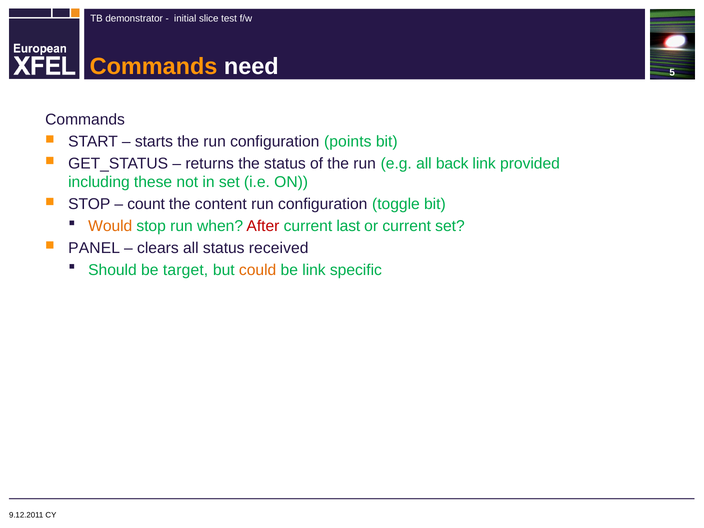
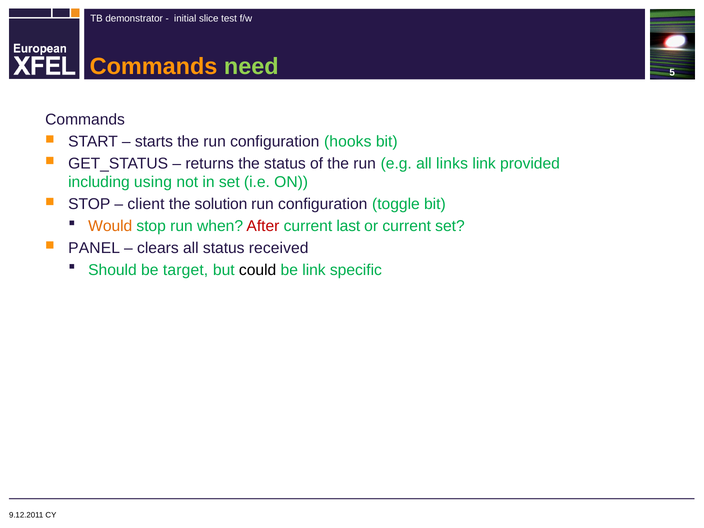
need colour: white -> light green (251, 66)
points: points -> hooks (348, 142)
back: back -> links (452, 164)
these: these -> using (153, 182)
count: count -> client (146, 204)
content: content -> solution (221, 204)
could colour: orange -> black (258, 270)
